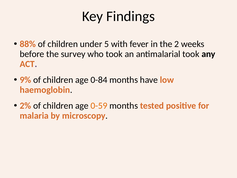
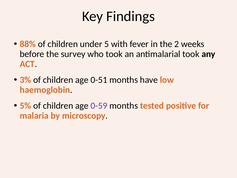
9%: 9% -> 3% (25, 80)
0-84: 0-84 -> 0-51 (99, 80)
2%: 2% -> 5% (25, 106)
0-59 colour: orange -> purple (99, 106)
